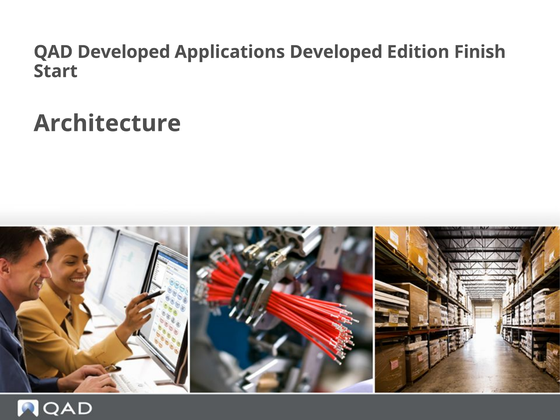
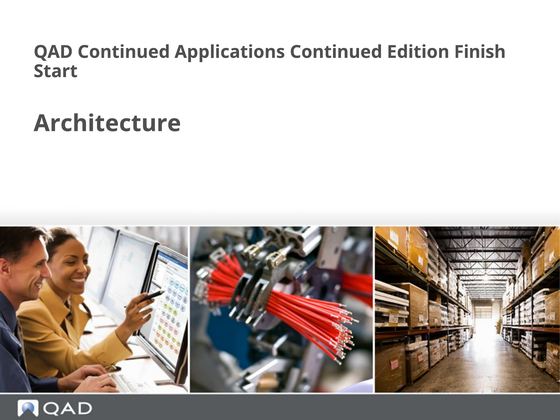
QAD Developed: Developed -> Continued (124, 52)
Applications Developed: Developed -> Continued (336, 52)
